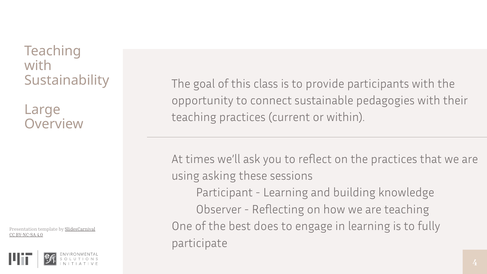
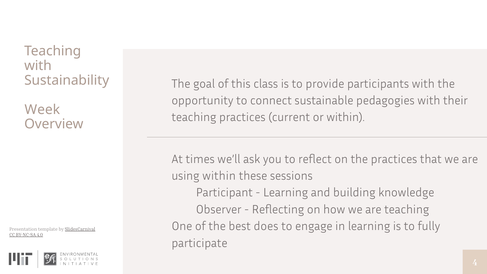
Large: Large -> Week (42, 110)
using asking: asking -> within (219, 176)
